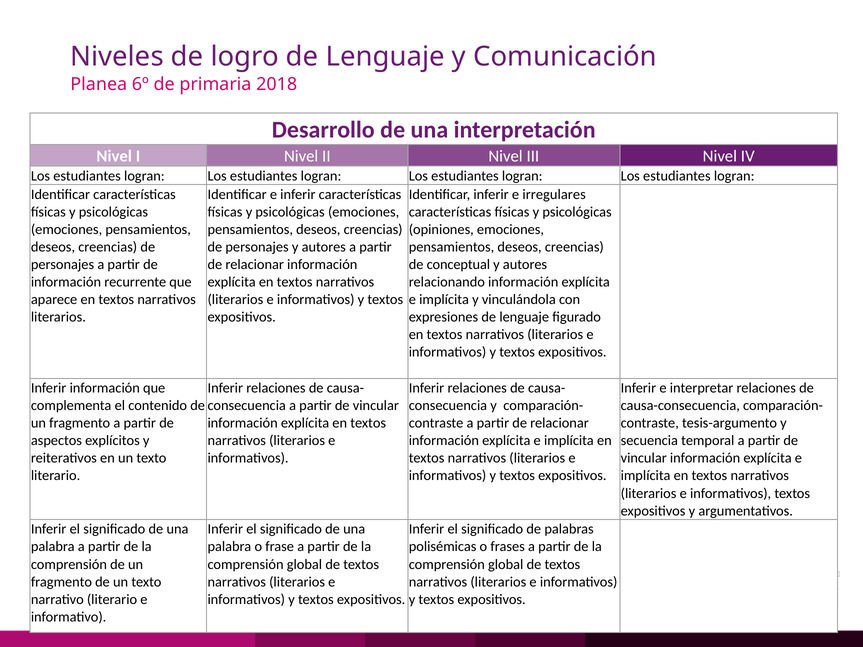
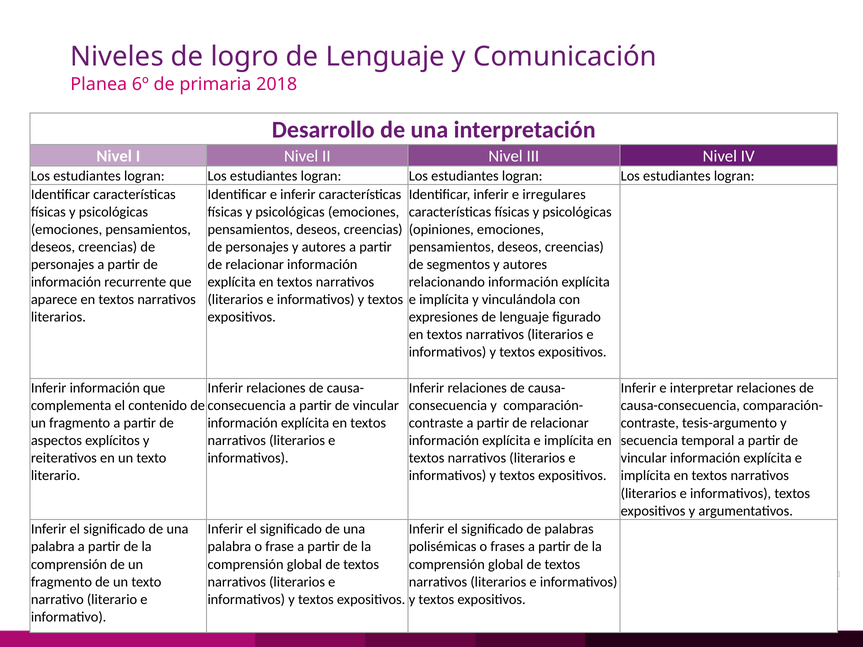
conceptual: conceptual -> segmentos (458, 265)
